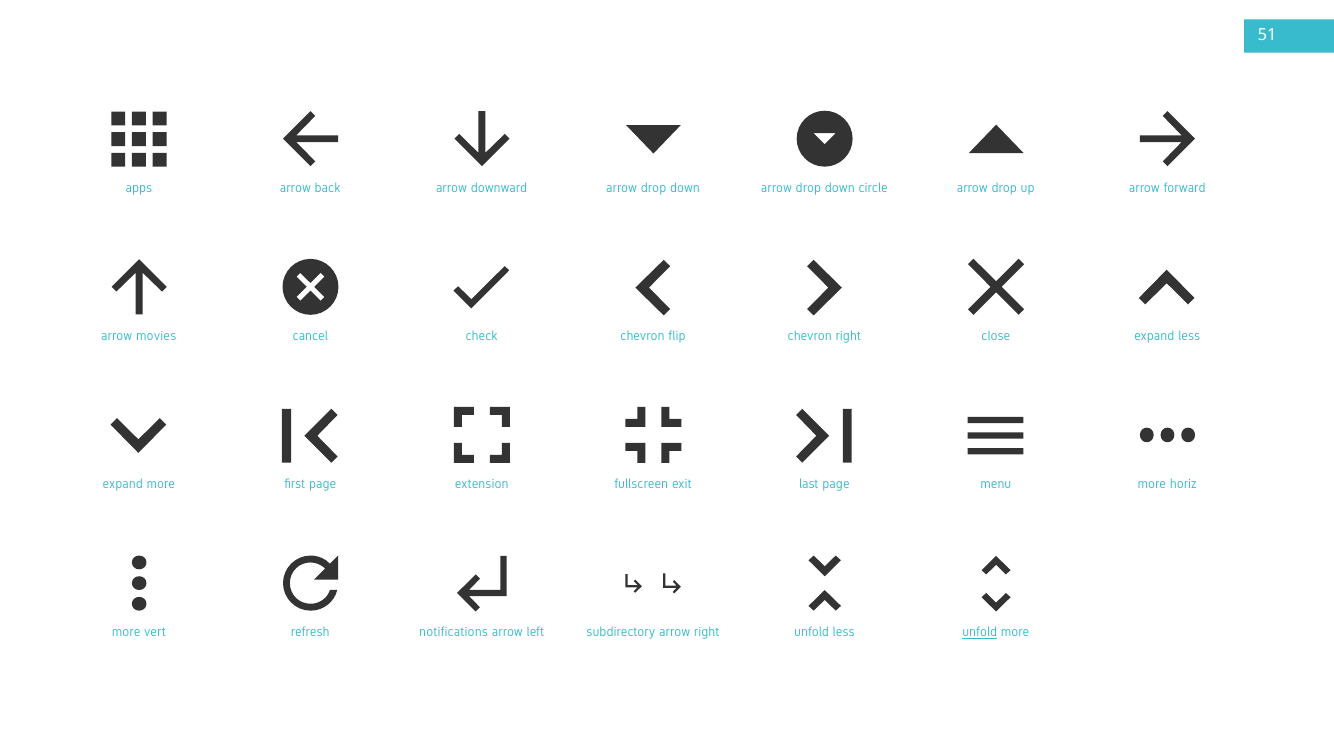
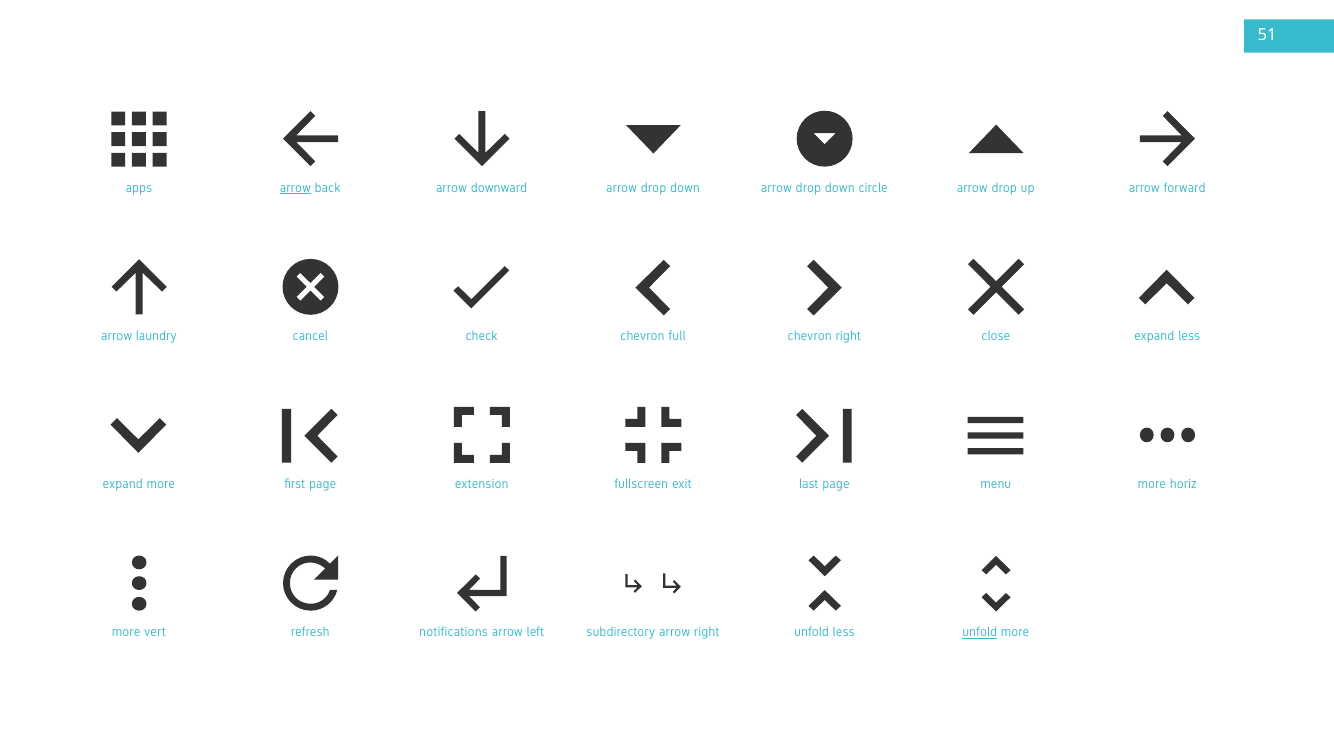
arrow underline: none -> present (295, 188)
movies: movies -> laundry (156, 336)
flip: flip -> full (677, 336)
